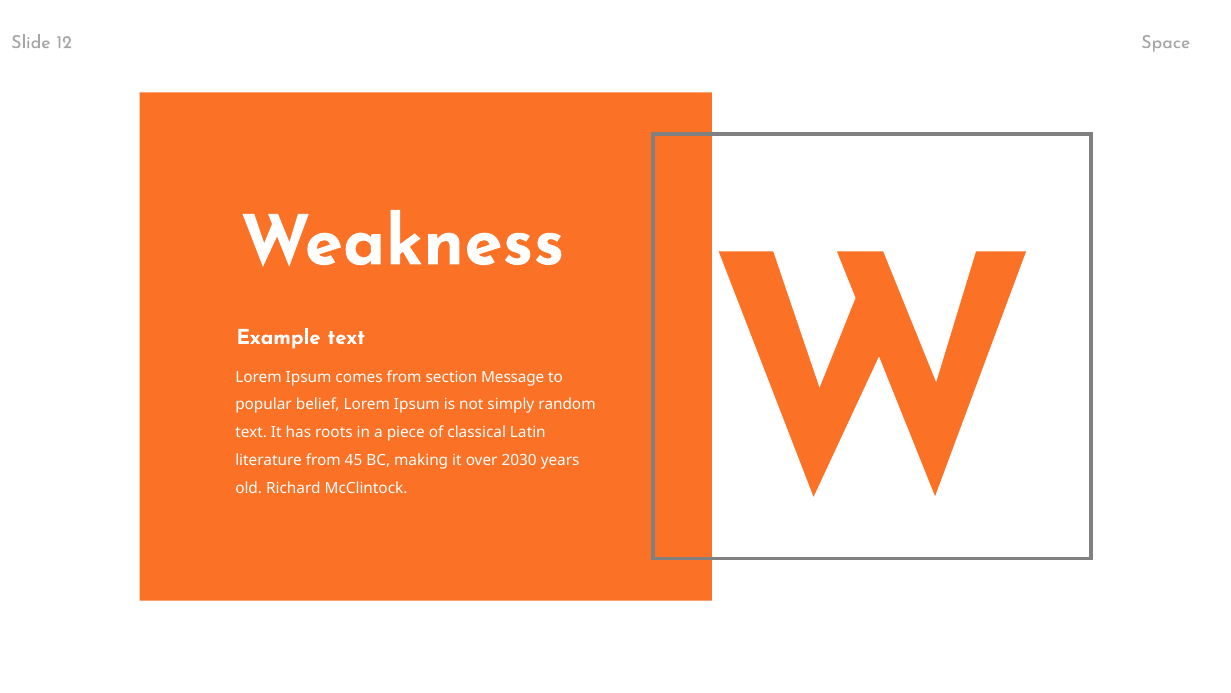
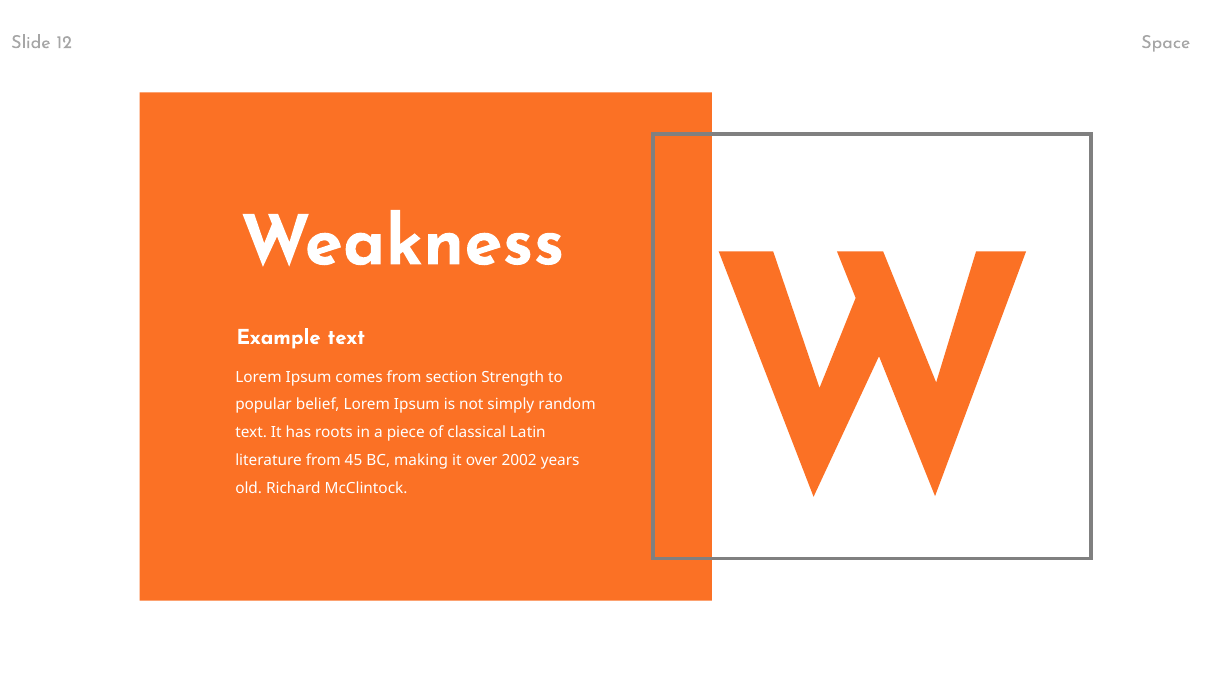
Message: Message -> Strength (513, 377)
2030: 2030 -> 2002 (519, 460)
